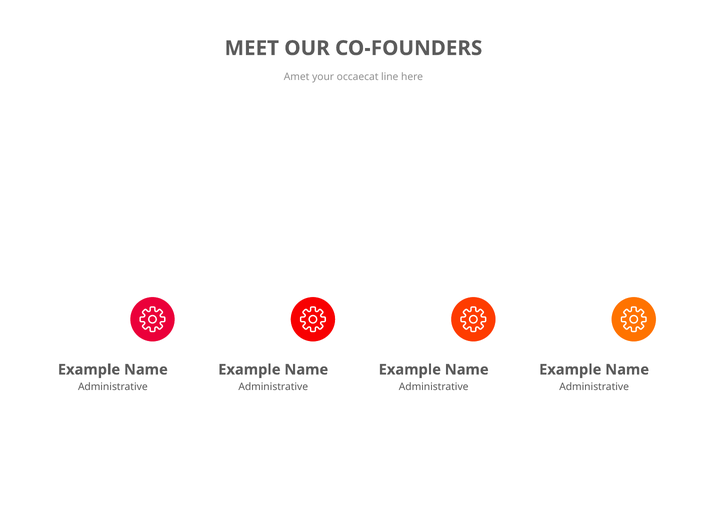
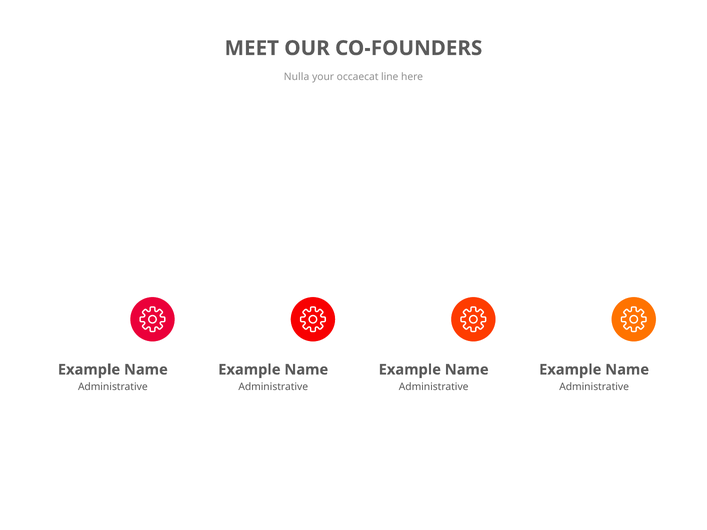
Amet: Amet -> Nulla (297, 77)
